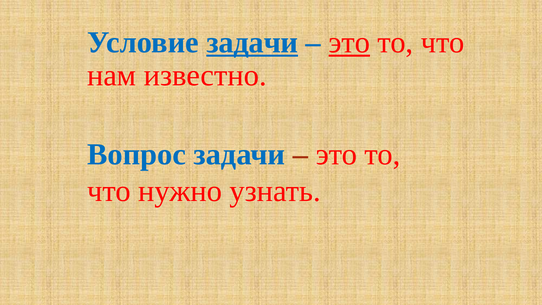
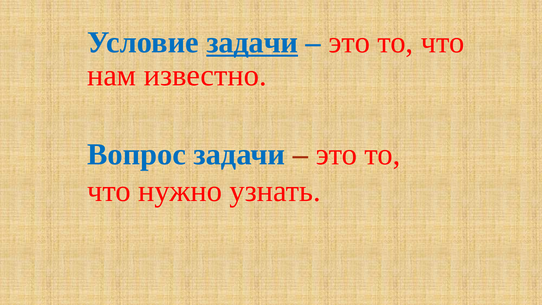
это underline: present -> none (349, 43)
